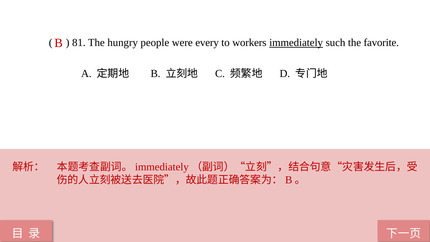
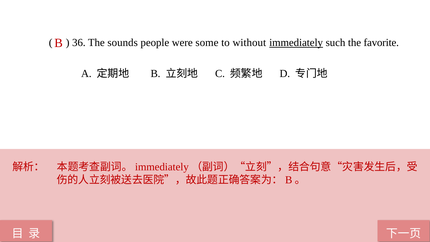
81: 81 -> 36 (79, 43)
hungry: hungry -> sounds (123, 43)
every: every -> some (207, 43)
workers: workers -> without (249, 43)
